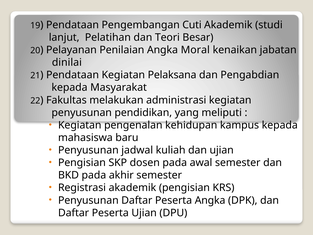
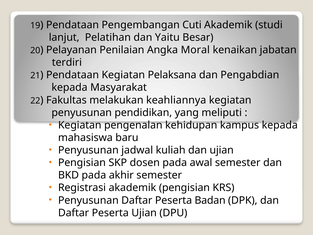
Teori: Teori -> Yaitu (167, 37)
dinilai: dinilai -> terdiri (67, 62)
administrasi: administrasi -> keahliannya (176, 100)
Peserta Angka: Angka -> Badan (210, 200)
